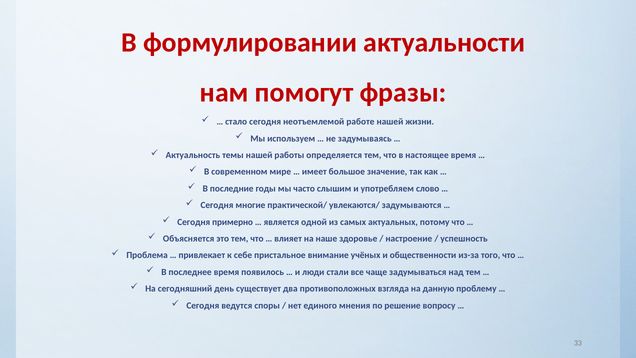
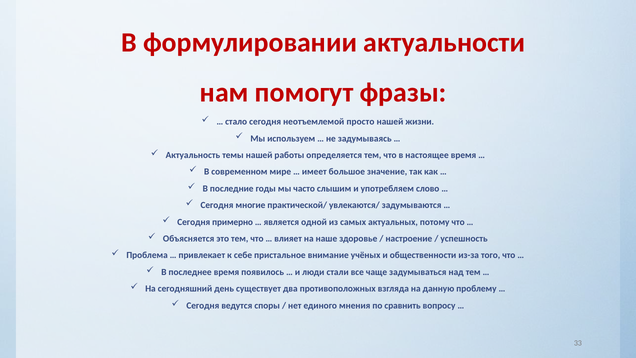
работе: работе -> просто (360, 122)
решение: решение -> сравнить (403, 305)
